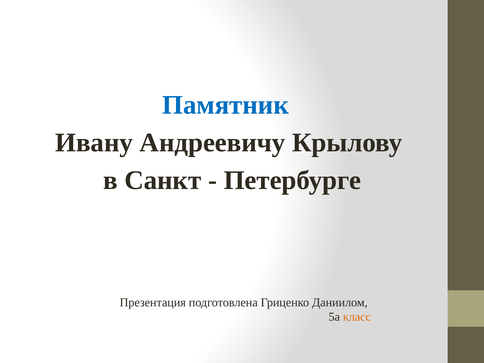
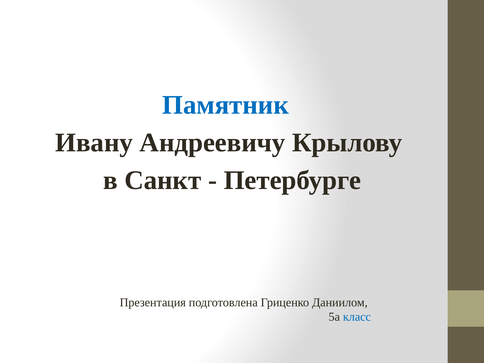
класс colour: orange -> blue (357, 317)
